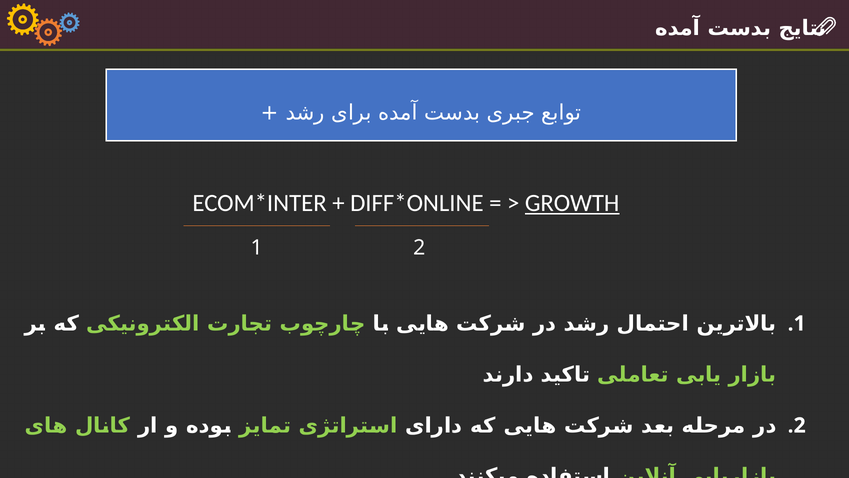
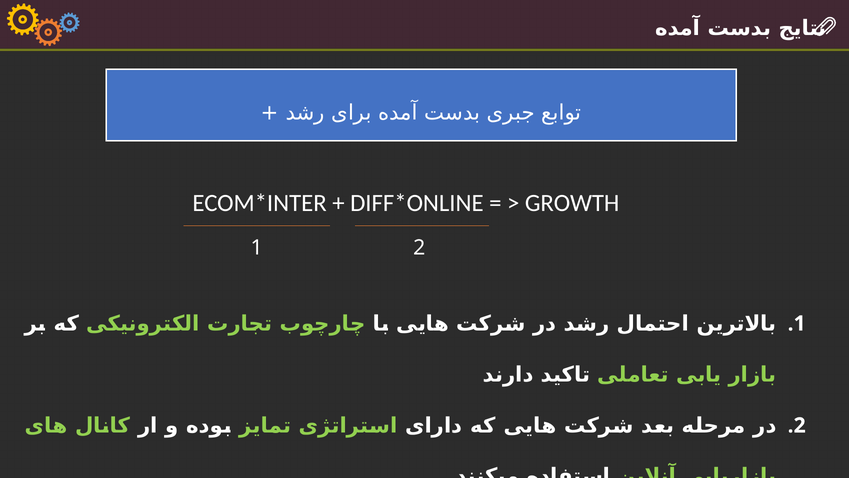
GROWTH underline: present -> none (572, 203)
